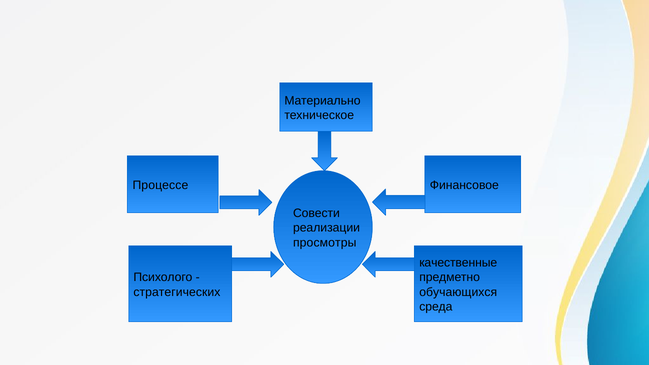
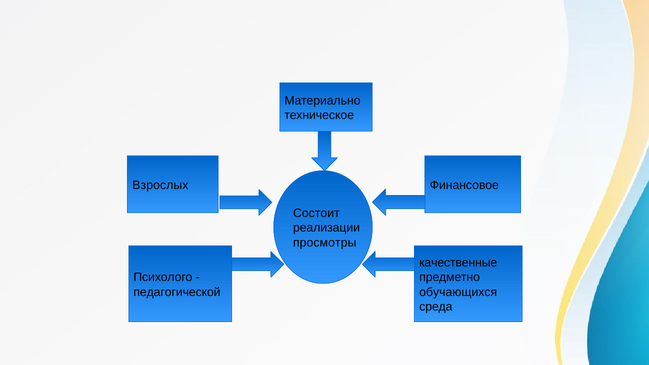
Процессе: Процессе -> Взрослых (160, 185)
Совести: Совести -> Состоит (316, 213)
стратегических: стратегических -> педагогической (177, 292)
